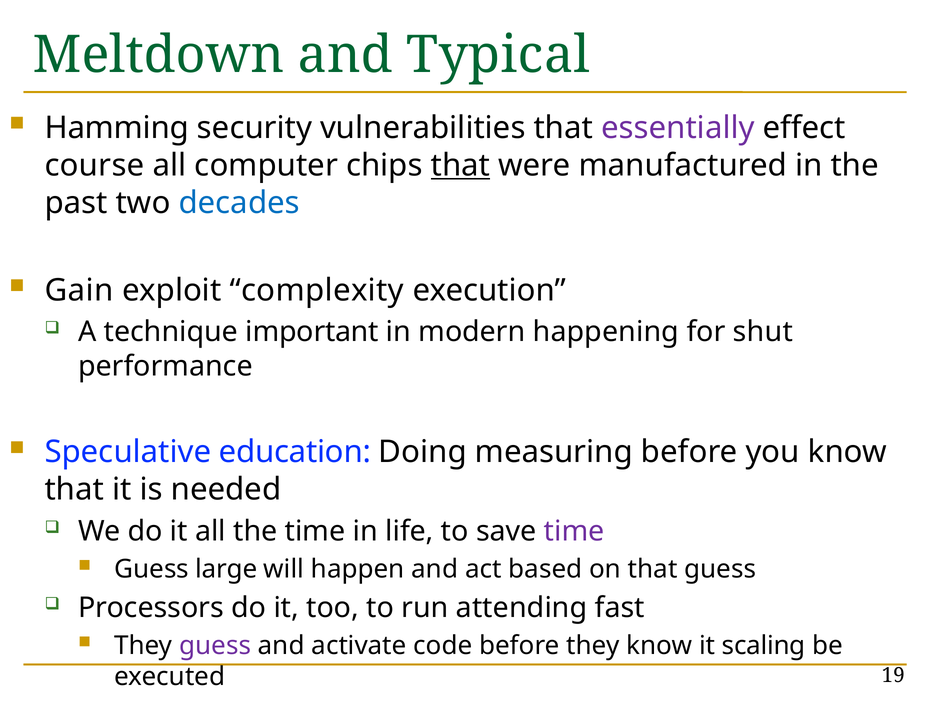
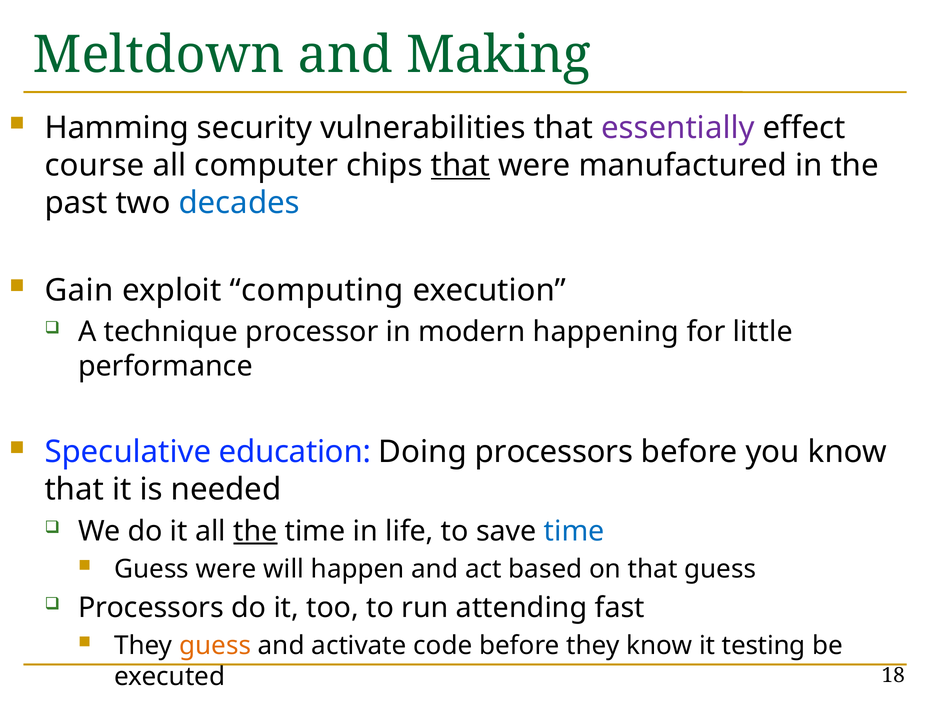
Typical: Typical -> Making (499, 55)
complexity: complexity -> computing (317, 290)
important: important -> processor (312, 332)
shut: shut -> little (763, 332)
Doing measuring: measuring -> processors (554, 452)
the underline: none -> present (255, 531)
time colour: purple -> blue (574, 531)
Guess large: large -> were (226, 569)
guess colour: purple -> orange (215, 646)
scaling: scaling -> testing (764, 646)
19: 19 -> 18 (893, 676)
